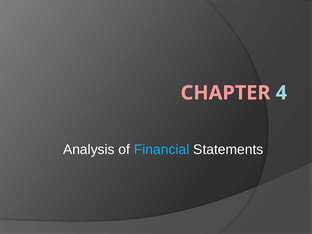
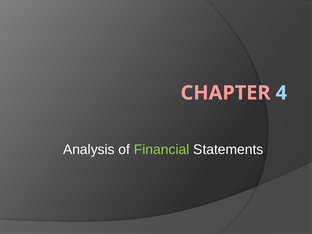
Financial colour: light blue -> light green (162, 149)
